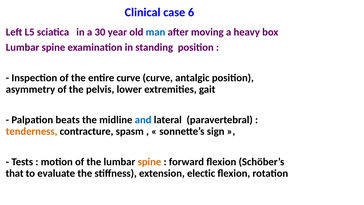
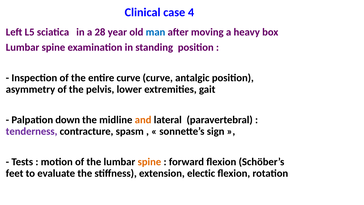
6: 6 -> 4 (191, 12)
30: 30 -> 28 (100, 32)
beats: beats -> down (68, 120)
and colour: blue -> orange (143, 120)
tenderness colour: orange -> purple (32, 131)
that: that -> feet (15, 173)
